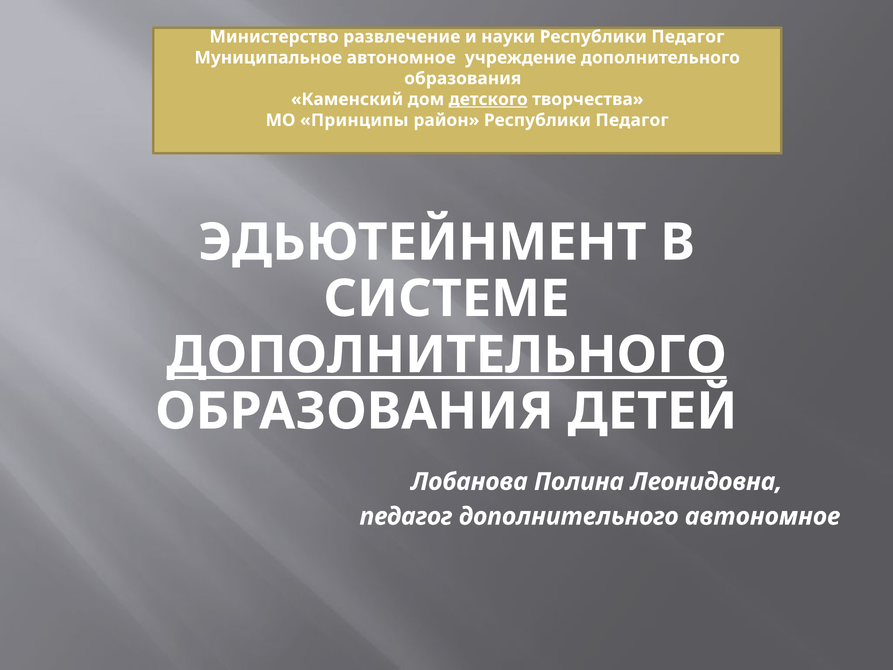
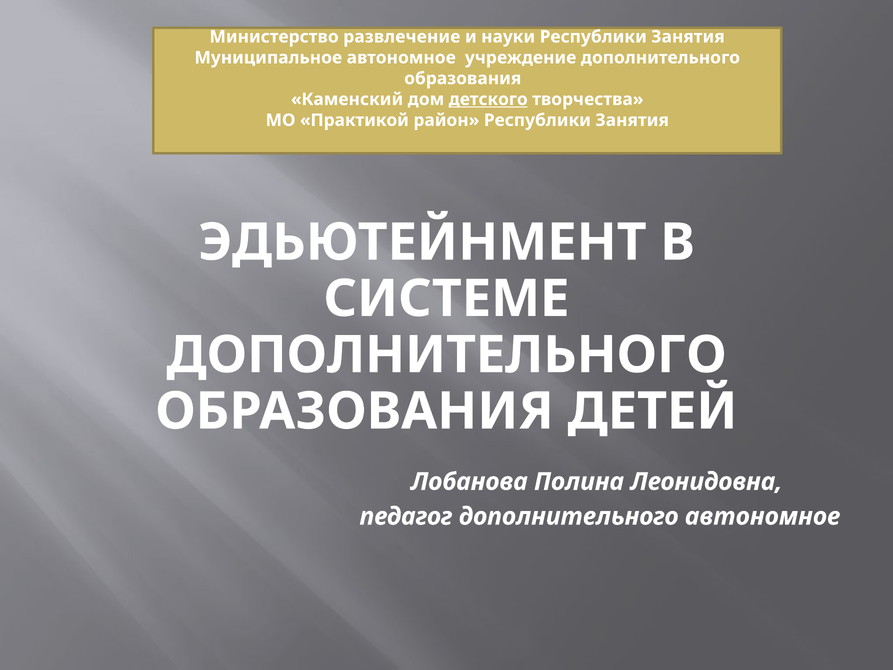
науки Республики Педагог: Педагог -> Занятия (688, 37)
Принципы: Принципы -> Практикой (354, 120)
район Республики Педагог: Педагог -> Занятия (632, 120)
ДОПОЛНИТЕЛЬНОГО underline: present -> none (446, 355)
